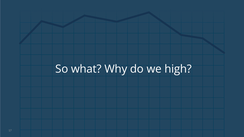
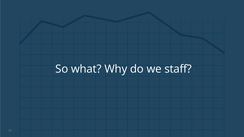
high: high -> staff (178, 69)
